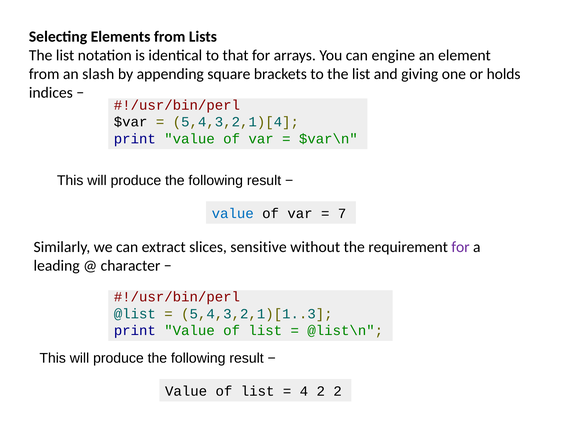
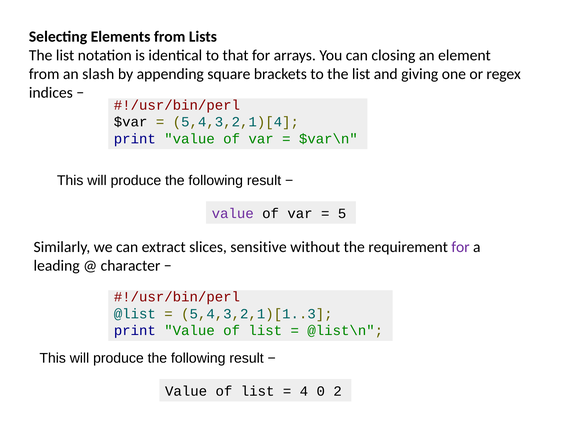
engine: engine -> closing (393, 55)
holds: holds -> regex (504, 74)
value colour: blue -> purple (233, 213)
7: 7 -> 5 (342, 213)
4 2: 2 -> 0 (321, 391)
